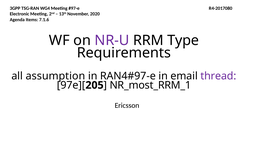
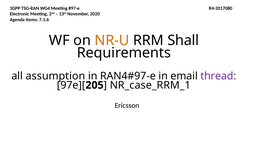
NR-U colour: purple -> orange (112, 40)
Type: Type -> Shall (183, 40)
NR_most_RRM_1: NR_most_RRM_1 -> NR_case_RRM_1 (150, 85)
